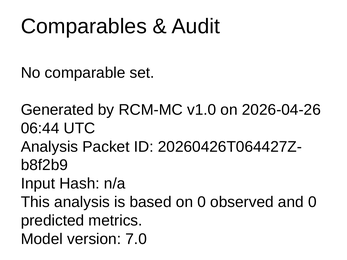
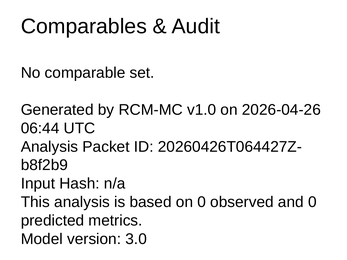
7.0: 7.0 -> 3.0 (136, 239)
